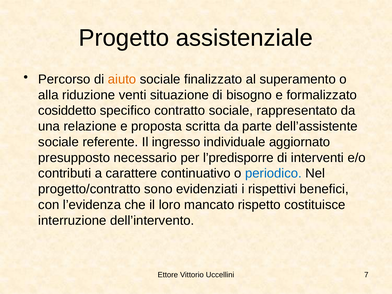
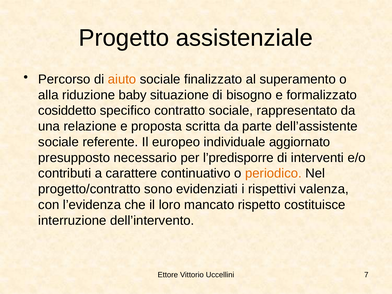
venti: venti -> baby (133, 95)
ingresso: ingresso -> europeo (176, 142)
periodico colour: blue -> orange (273, 173)
benefici: benefici -> valenza (324, 189)
